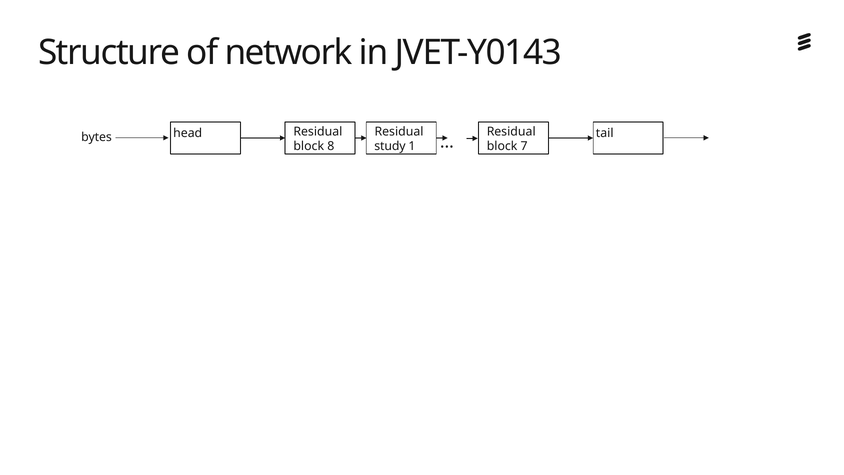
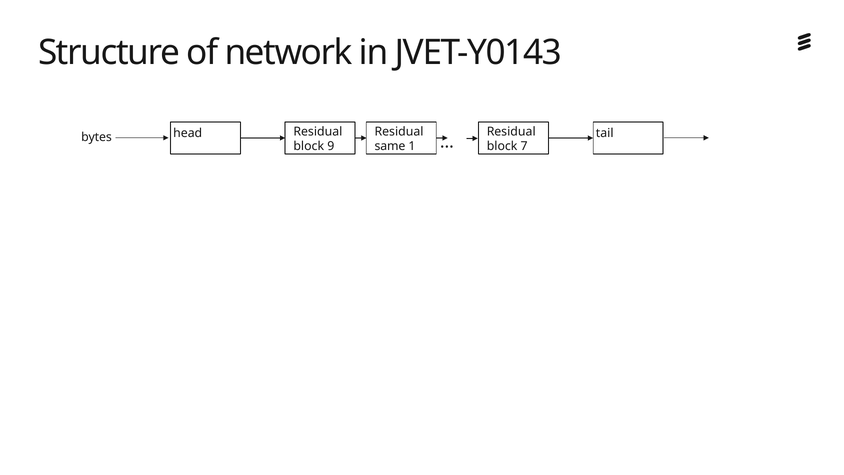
8: 8 -> 9 (331, 146)
study: study -> same (390, 146)
